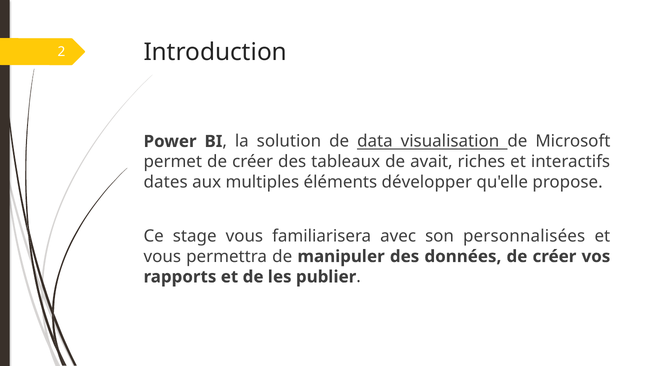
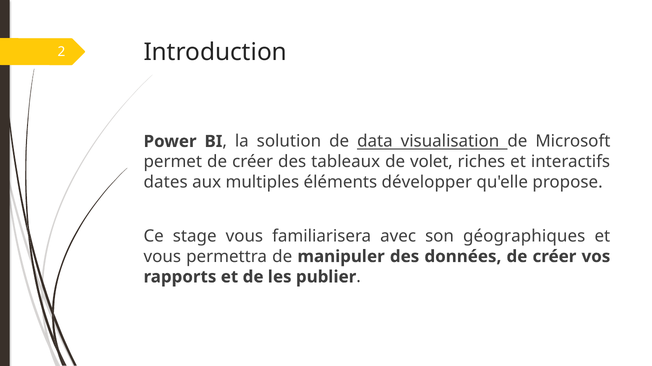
avait: avait -> volet (431, 162)
personnalisées: personnalisées -> géographiques (524, 237)
